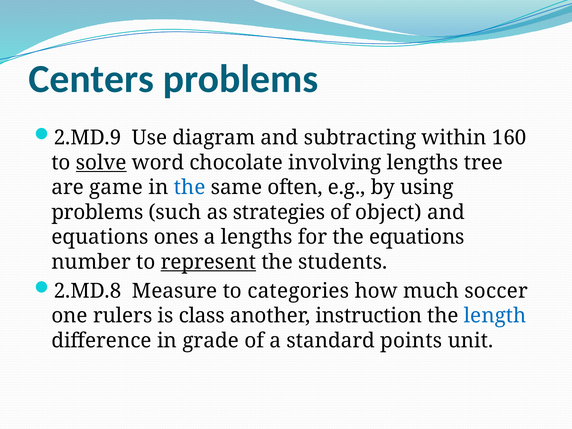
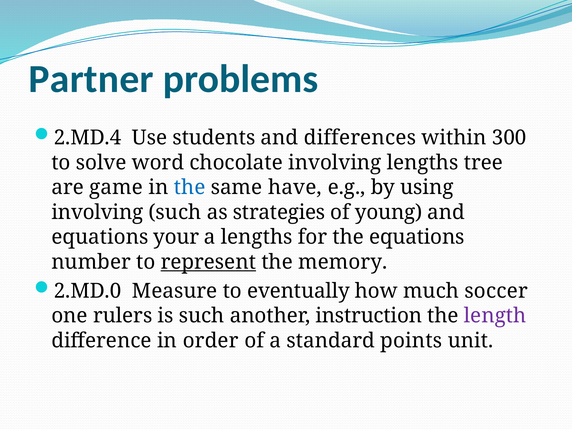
Centers: Centers -> Partner (91, 79)
2.MD.9: 2.MD.9 -> 2.MD.4 (88, 138)
diagram: diagram -> students (214, 138)
subtracting: subtracting -> differences (360, 138)
160: 160 -> 300 (509, 138)
solve underline: present -> none (101, 163)
often: often -> have (295, 187)
problems: problems -> involving (97, 212)
object: object -> young (389, 212)
ones: ones -> your (176, 237)
students: students -> memory (343, 262)
2.MD.8: 2.MD.8 -> 2.MD.0 (88, 291)
categories: categories -> eventually (298, 291)
is class: class -> such (202, 316)
length colour: blue -> purple (495, 316)
grade: grade -> order (211, 341)
